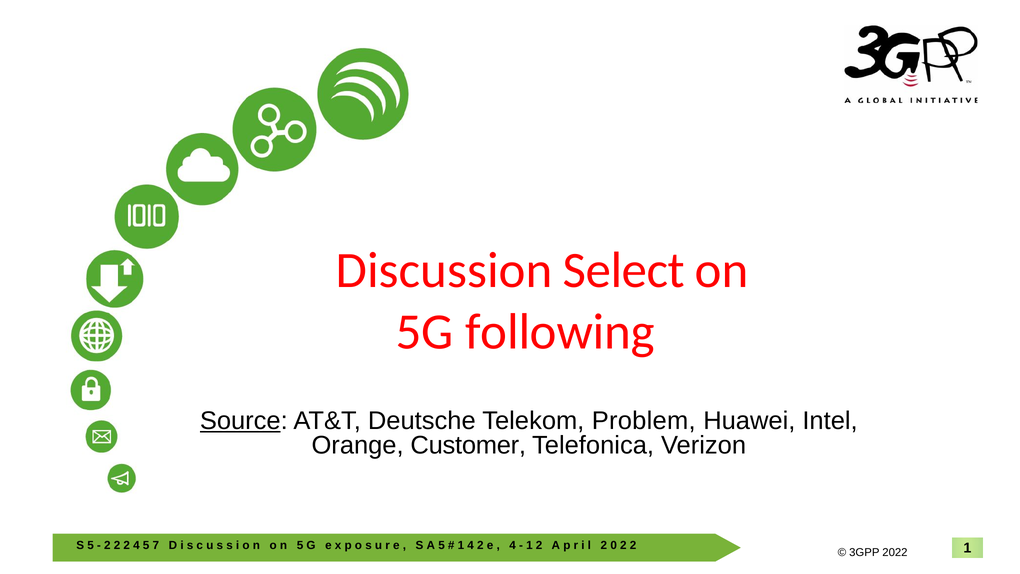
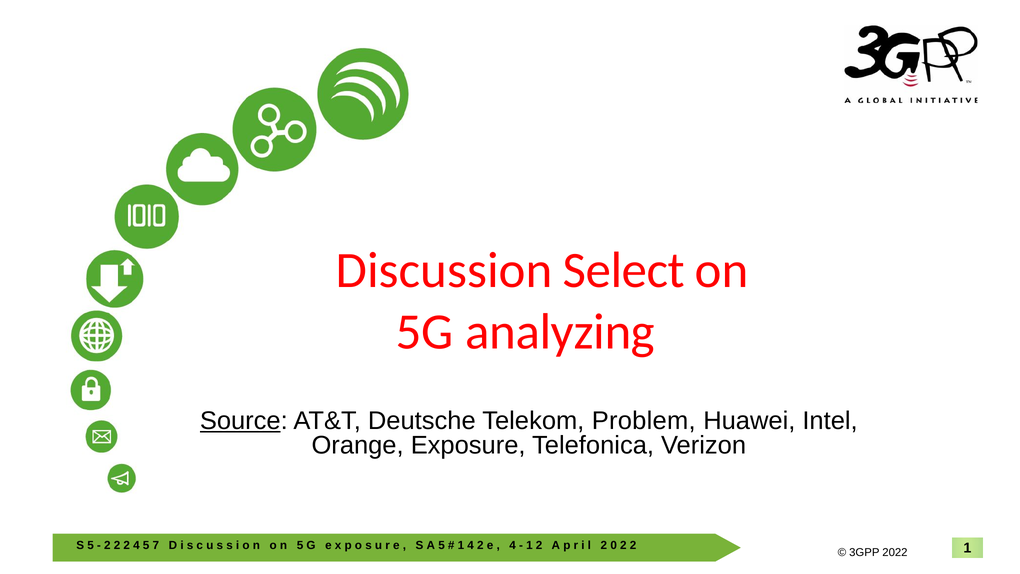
following: following -> analyzing (560, 332)
Customer: Customer -> Exposure (468, 445)
